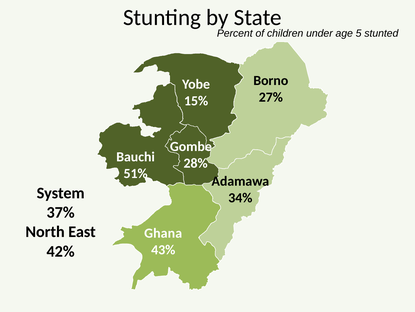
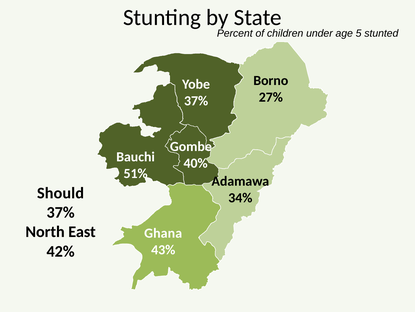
15%: 15% -> 37% (196, 101)
28%: 28% -> 40% (196, 163)
System: System -> Should (61, 193)
